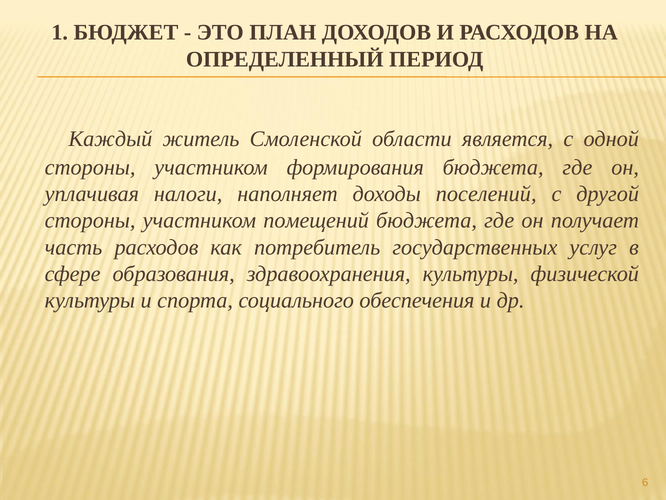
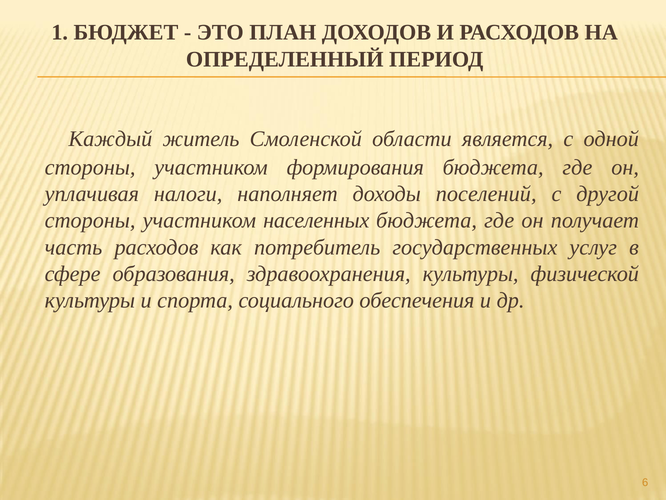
помещений: помещений -> населенных (316, 220)
